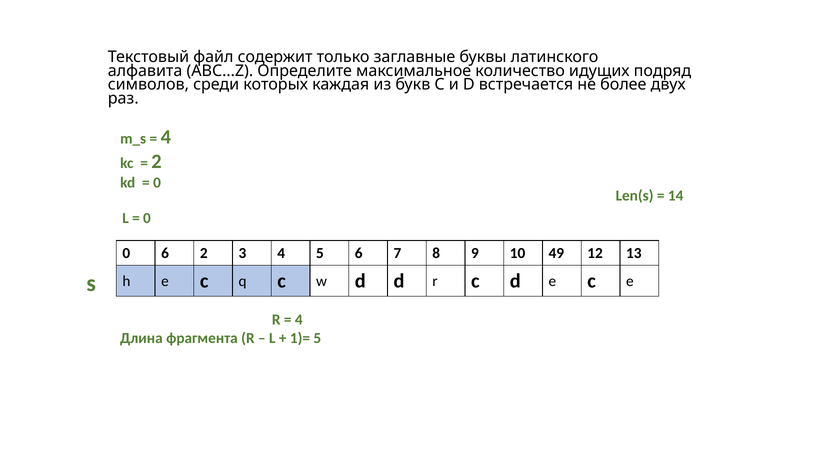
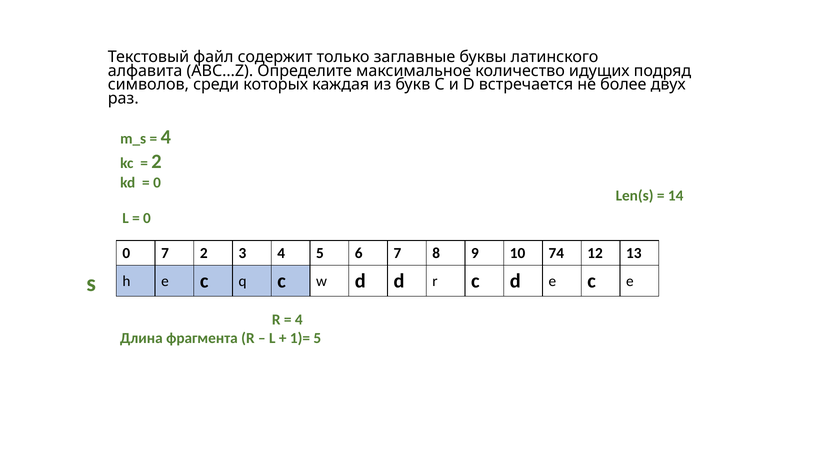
0 6: 6 -> 7 (165, 253)
49: 49 -> 74 (556, 253)
